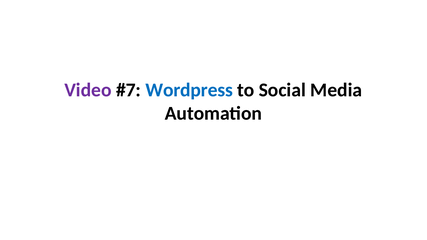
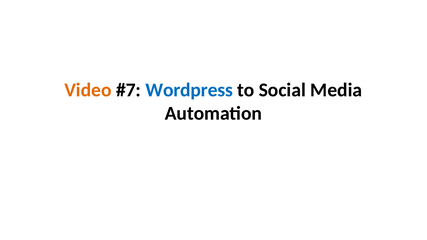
Video colour: purple -> orange (88, 90)
